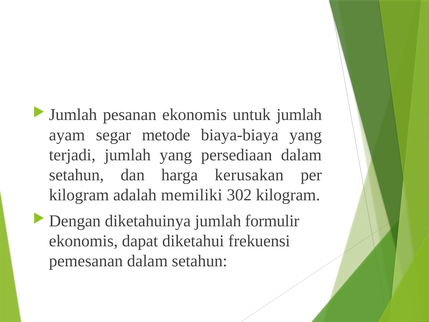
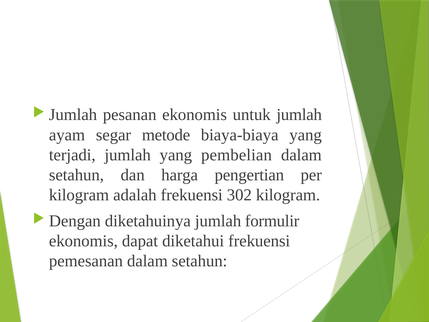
persediaan: persediaan -> pembelian (237, 155)
kerusakan: kerusakan -> pengertian (249, 175)
adalah memiliki: memiliki -> frekuensi (192, 195)
